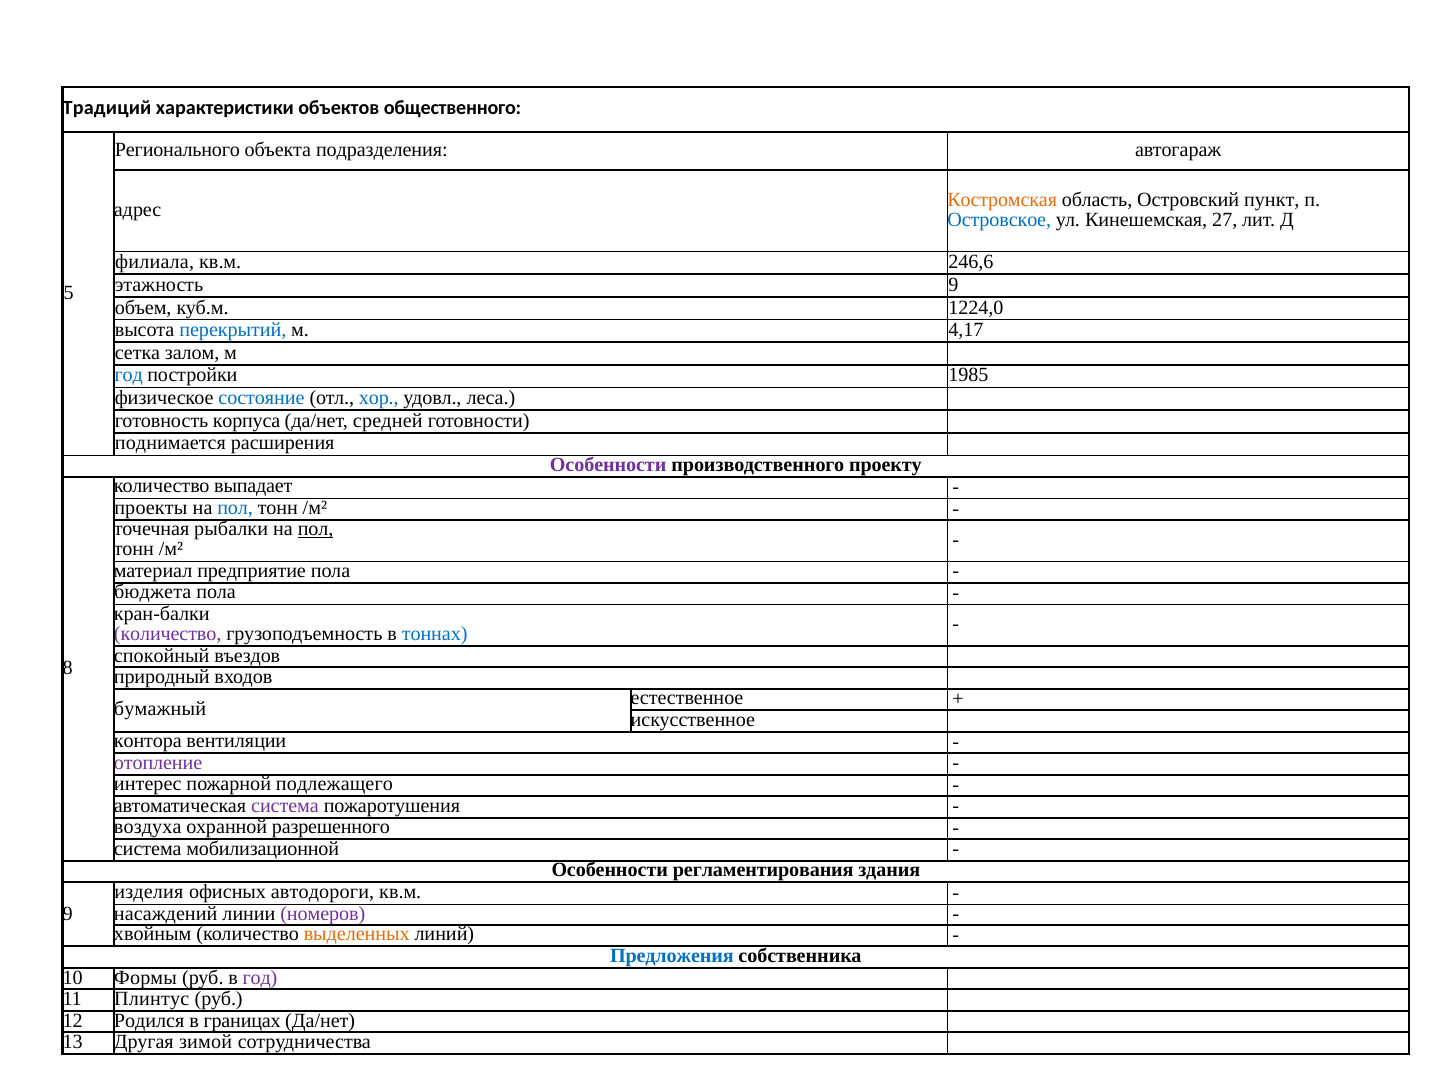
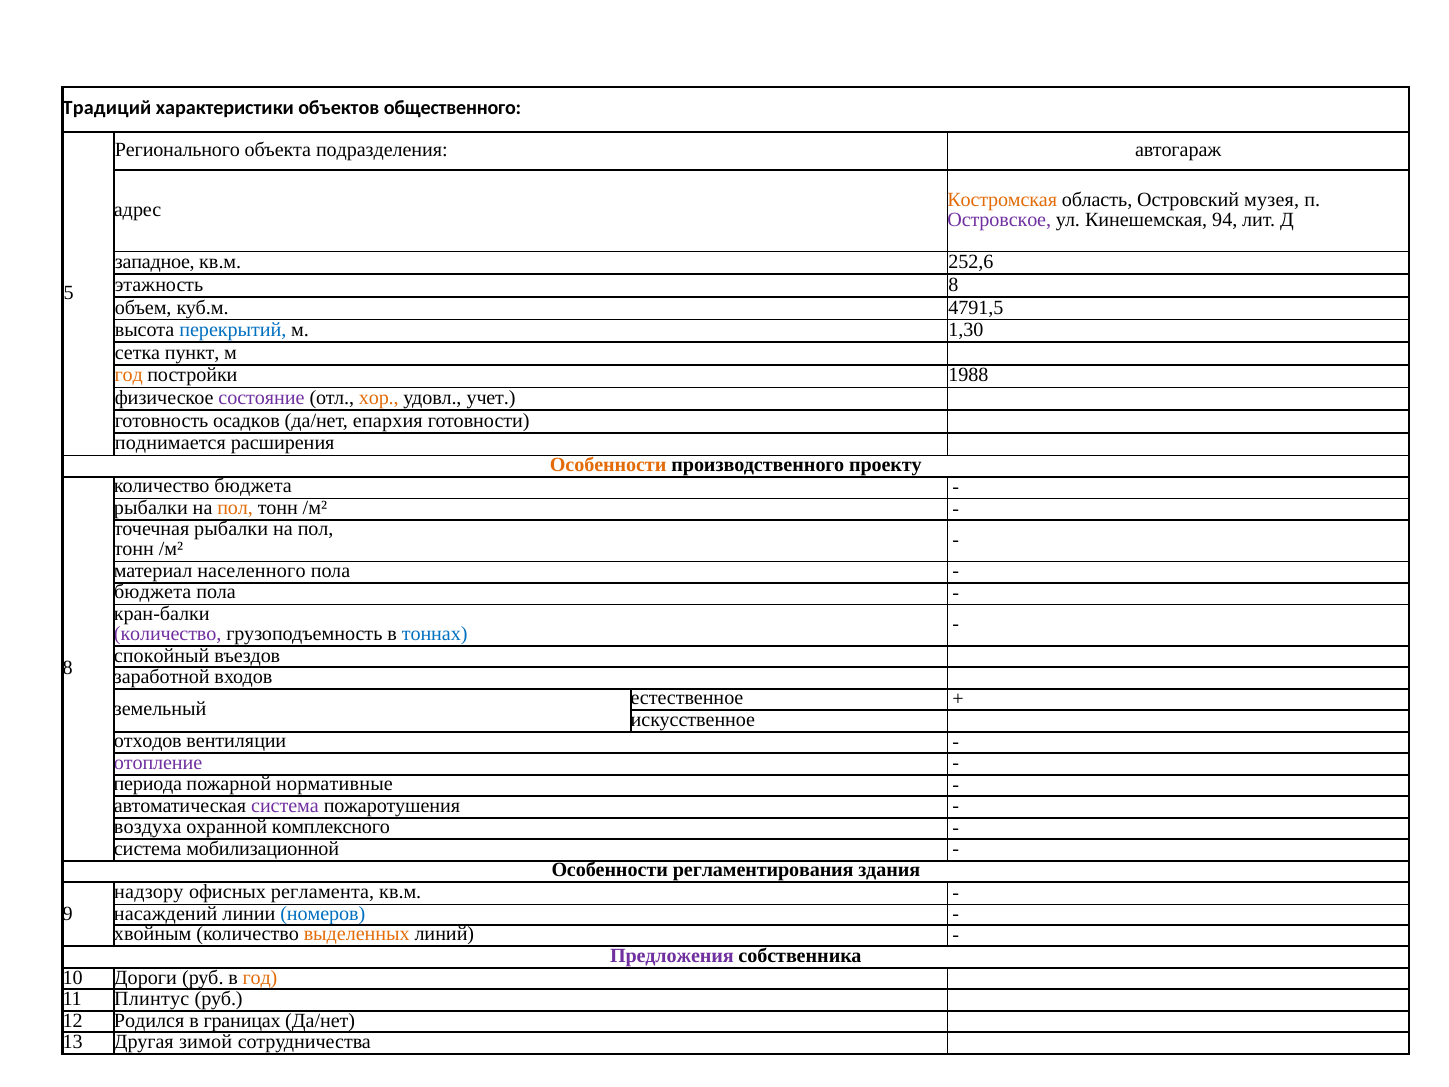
пункт: пункт -> музея (1272, 200)
Островское colour: blue -> purple (999, 220)
27: 27 -> 94 (1225, 220)
филиала: филиала -> западное (155, 262)
246,6: 246,6 -> 252,6 (971, 262)
этажность 9: 9 -> 8 (953, 285)
1224,0: 1224,0 -> 4791,5 (976, 307)
4,17: 4,17 -> 1,30 (966, 330)
залом: залом -> пункт (192, 353)
год colour: blue -> orange (129, 375)
1985: 1985 -> 1988 (968, 375)
состояние colour: blue -> purple (262, 398)
хор colour: blue -> orange (379, 398)
леса: леса -> учет (491, 398)
корпуса: корпуса -> осадков (247, 421)
средней: средней -> епархия (388, 421)
Особенности colour: purple -> orange (608, 465)
количество выпадает: выпадает -> бюджета (253, 486)
проекты: проекты -> рыбалки (151, 508)
пол colour: blue -> orange (235, 508)
пол underline: present -> none (316, 529)
предприятие: предприятие -> населенного (251, 570)
природный: природный -> заработной (162, 677)
бумажный: бумажный -> земельный (160, 709)
контора: контора -> отходов (148, 741)
интерес: интерес -> периода (148, 784)
подлежащего: подлежащего -> нормативные (334, 784)
разрешенного: разрешенного -> комплексного (331, 827)
изделия: изделия -> надзору (149, 891)
автодороги: автодороги -> регламента (323, 891)
номеров colour: purple -> blue (323, 914)
Предложения colour: blue -> purple (672, 956)
Формы: Формы -> Дороги (145, 977)
год colour: purple -> orange (260, 977)
